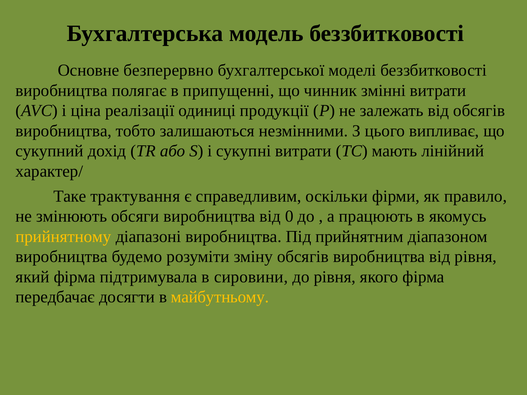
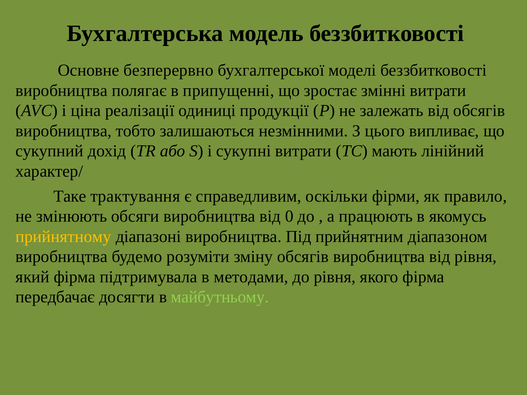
чинник: чинник -> зростає (330, 91)
сировини: сировини -> методами (251, 277)
майбутньому colour: yellow -> light green (220, 297)
